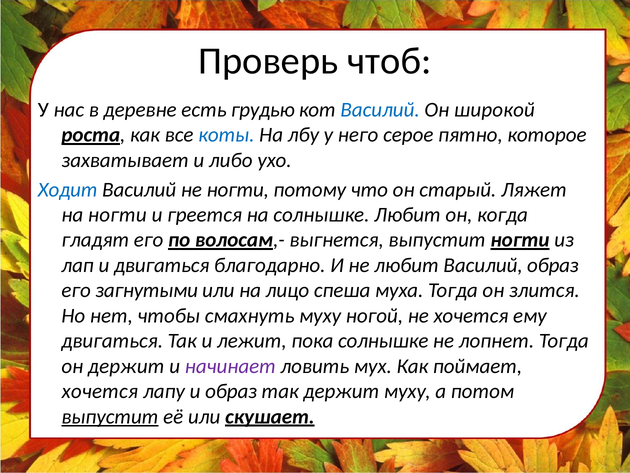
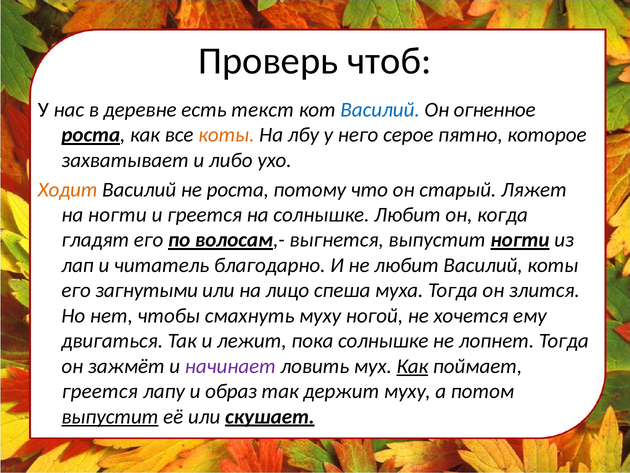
грудью: грудью -> текст (263, 110)
широкой: широкой -> огненное (495, 110)
коты colour: blue -> orange (226, 135)
Ходит colour: blue -> orange (68, 189)
не ногти: ногти -> роста (238, 189)
и двигаться: двигаться -> читатель (162, 265)
Василий образ: образ -> коты (553, 265)
он держит: держит -> зажмёт (126, 366)
Как underline: none -> present (412, 366)
хочется: хочется -> греется (100, 391)
